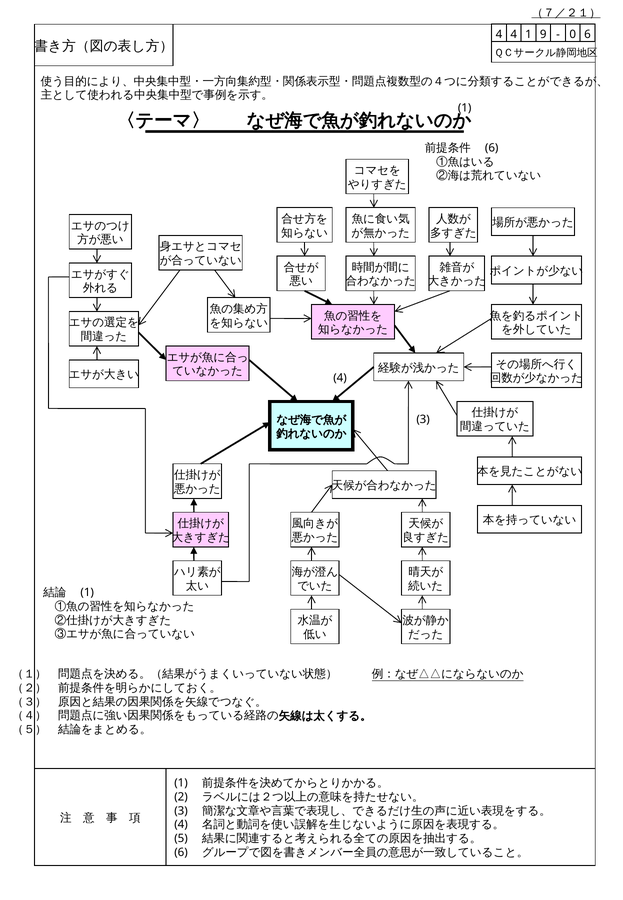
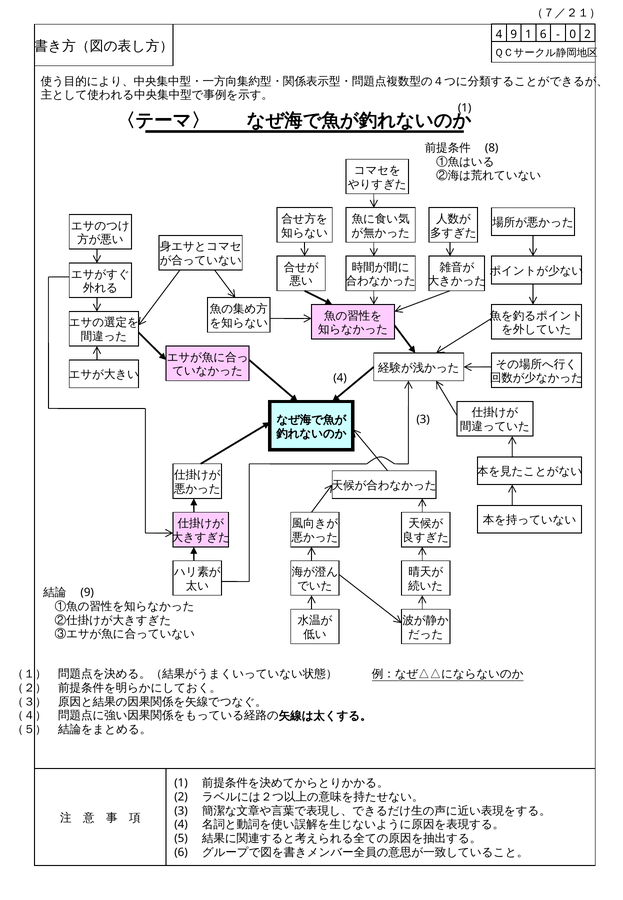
（７／２１） underline: present -> none (566, 13)
4 4: 4 -> 9 (514, 34)
1 9: 9 -> 6 (543, 34)
0 6: 6 -> 2 (588, 34)
6: 6 -> 8 (492, 148)
1: 1 -> 9 (87, 592)
